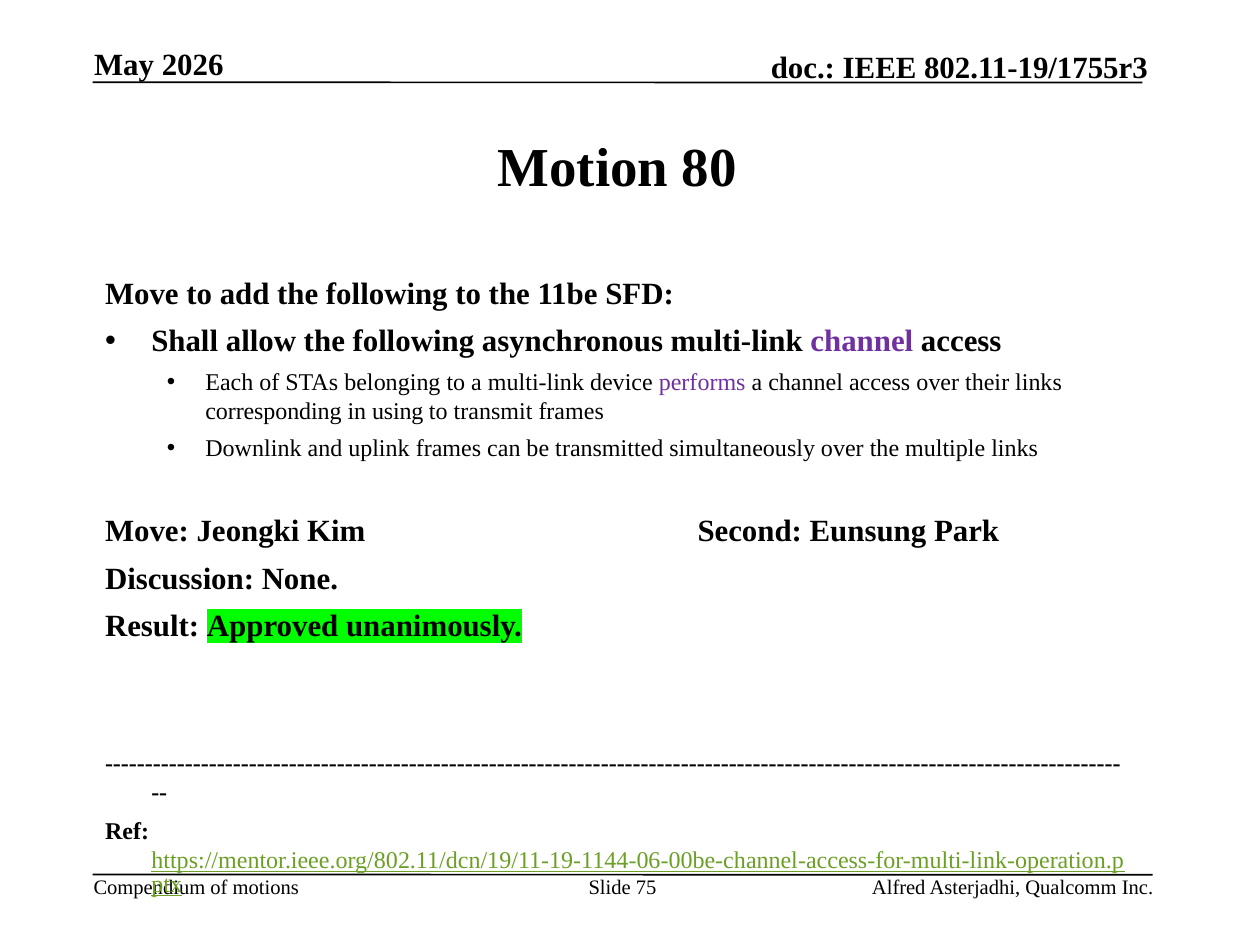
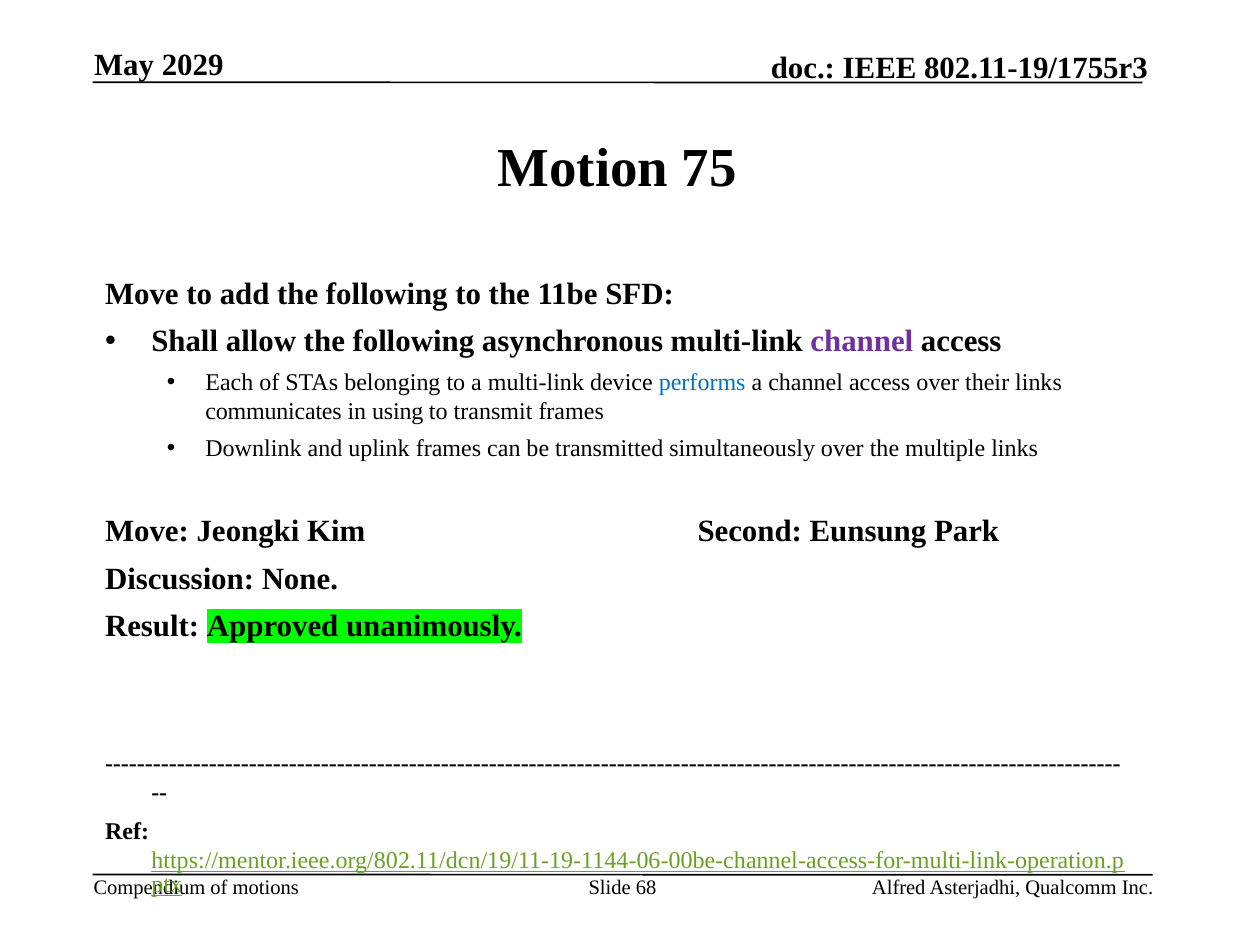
2026: 2026 -> 2029 (193, 65)
80: 80 -> 75 (709, 168)
performs colour: purple -> blue (702, 383)
corresponding: corresponding -> communicates (274, 412)
75: 75 -> 68 (646, 888)
